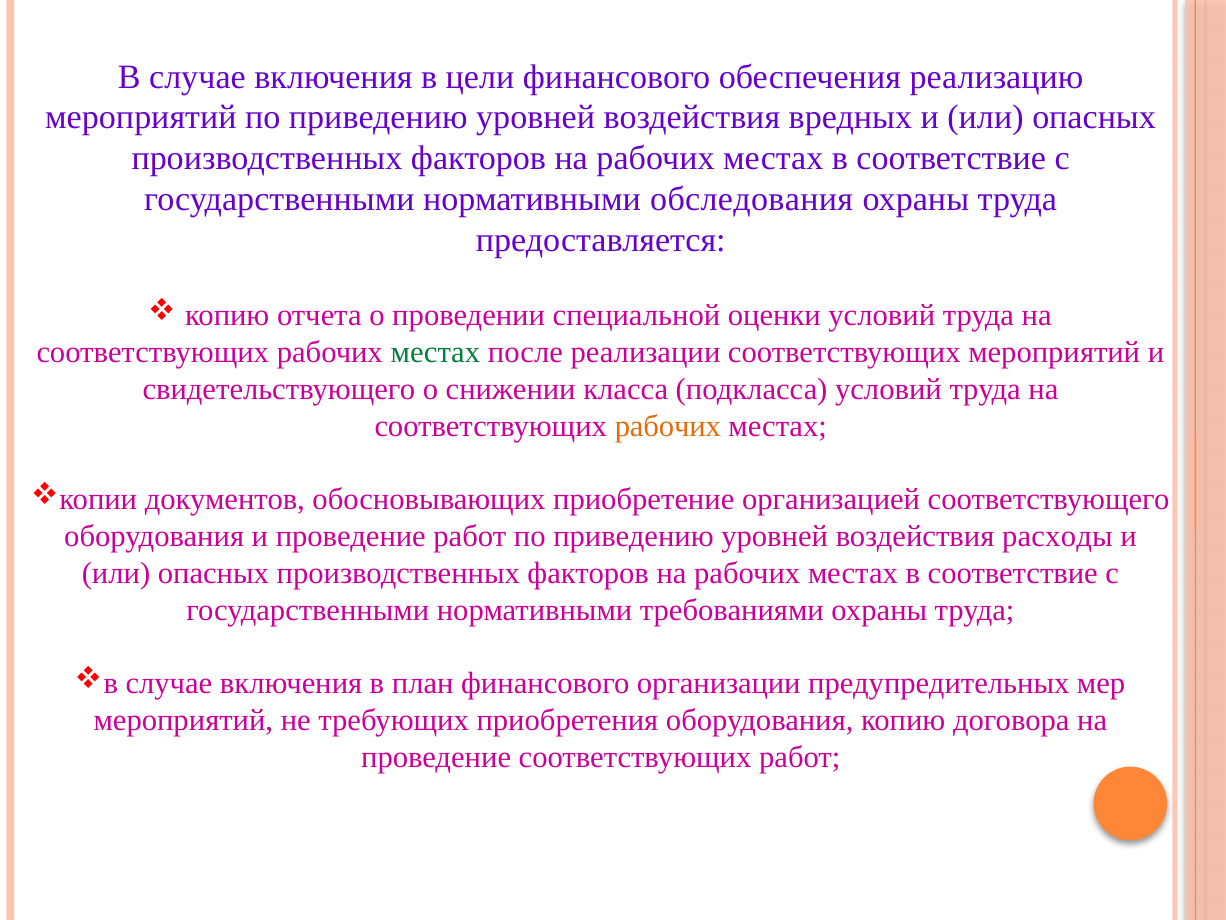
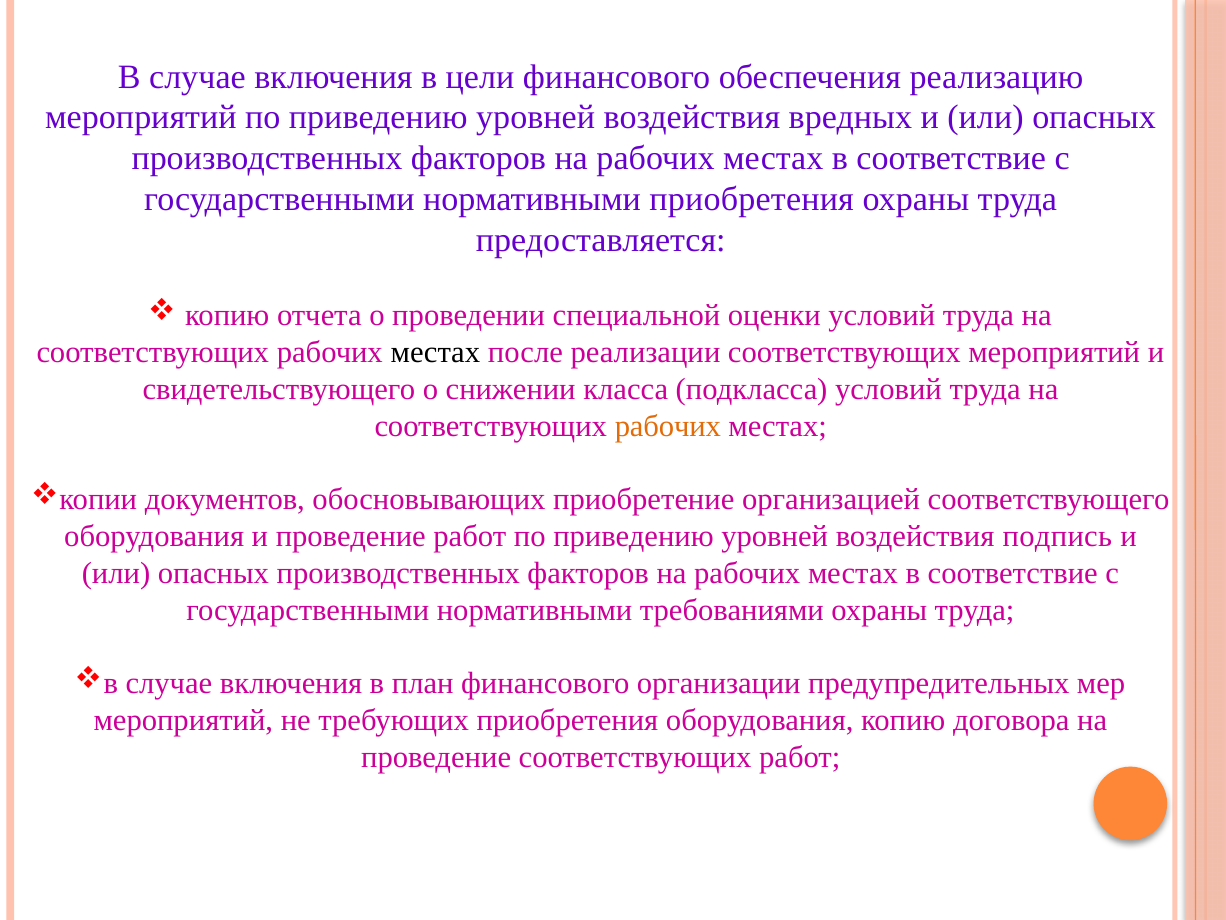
нормативными обследования: обследования -> приобретения (752, 199)
местах colour: green -> black (435, 352)
расходы: расходы -> подпись (1057, 536)
